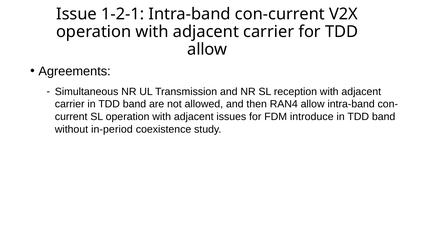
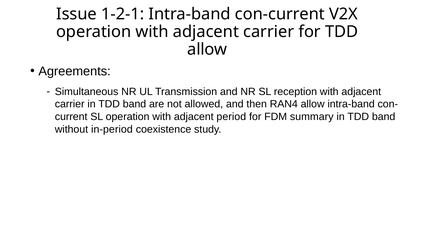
issues: issues -> period (231, 117)
introduce: introduce -> summary (312, 117)
